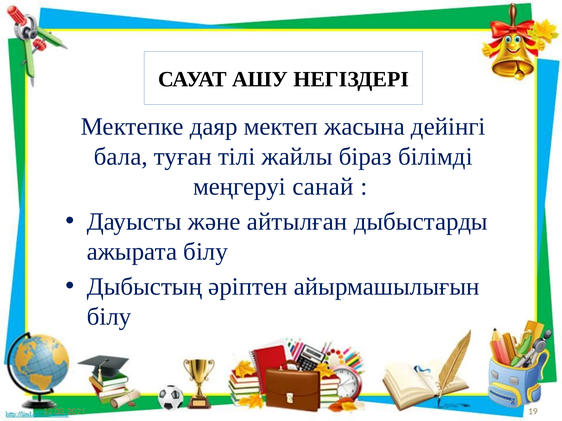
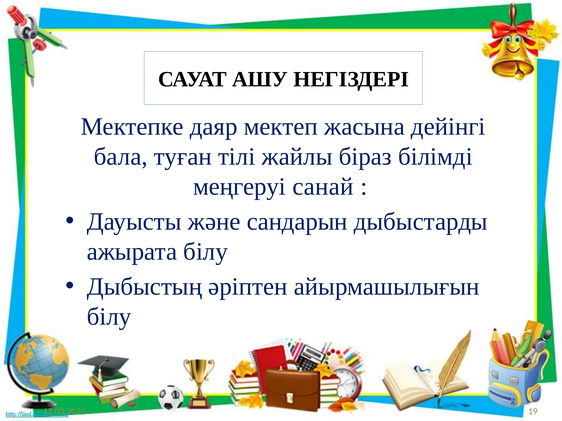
айтылған: айтылған -> сандарын (297, 222)
